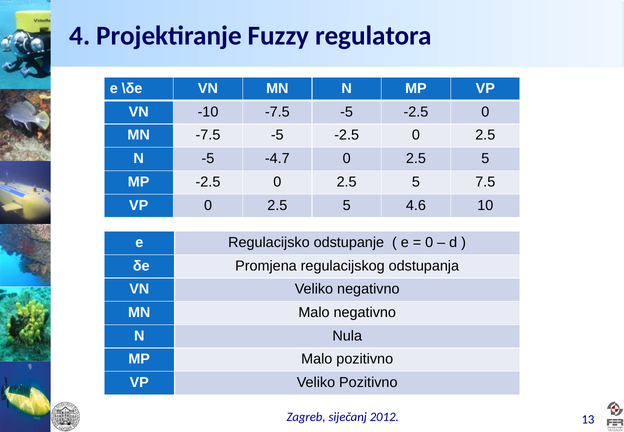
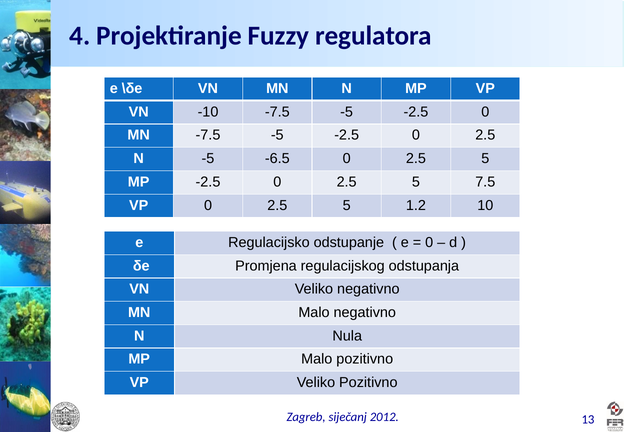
-4.7: -4.7 -> -6.5 (277, 159)
4.6: 4.6 -> 1.2 (416, 205)
